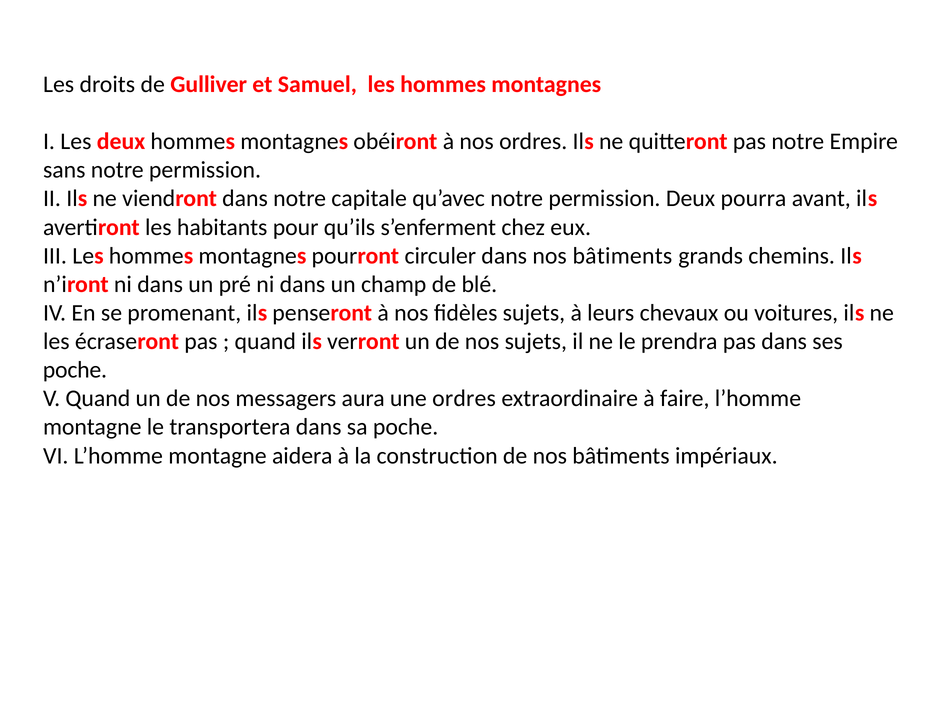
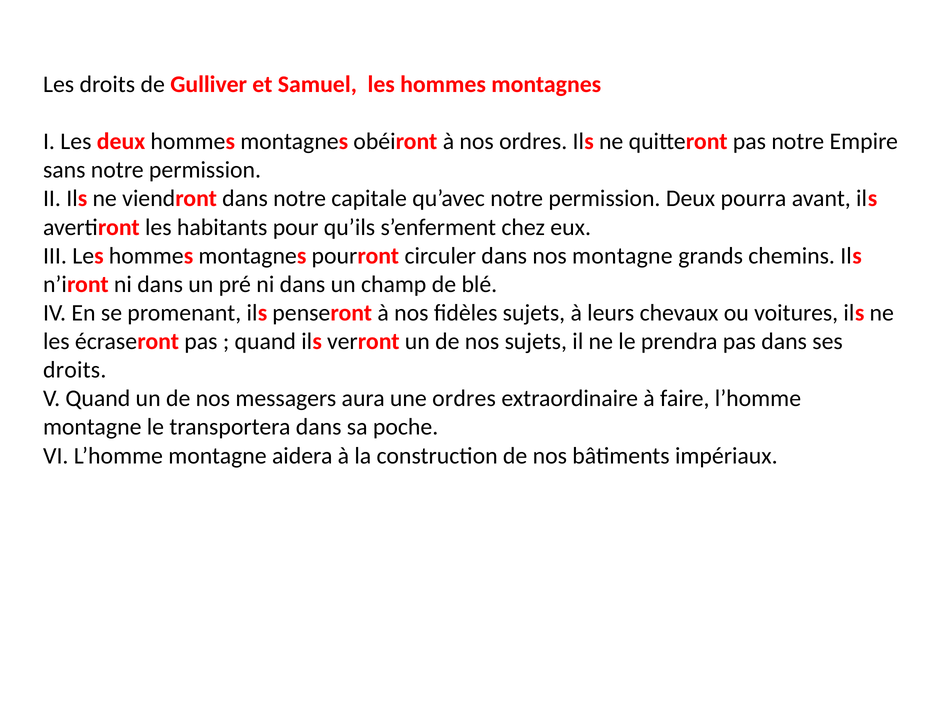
dans nos bâtiments: bâtiments -> montagne (622, 256)
poche: poche -> droits (75, 370)
